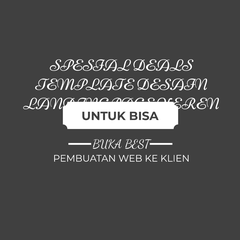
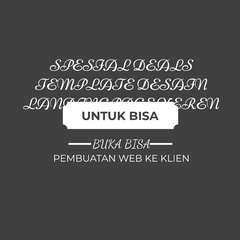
BUKA BEST: BEST -> BISA (138, 144)
